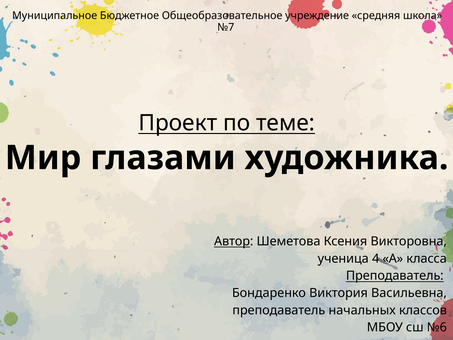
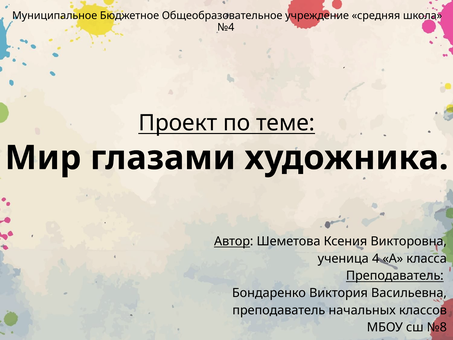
№7: №7 -> №4 (226, 27)
№6: №6 -> №8 (437, 327)
